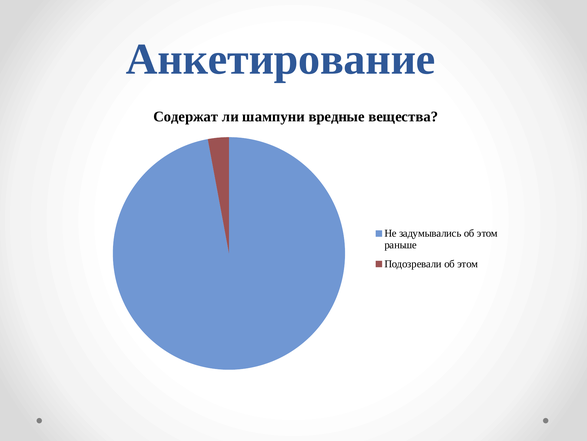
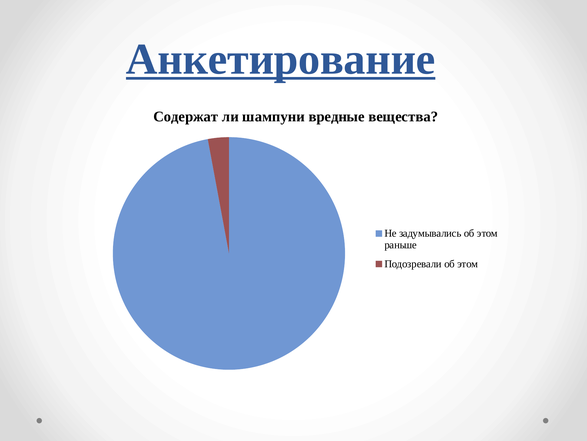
Анкетирование underline: none -> present (281, 59)
